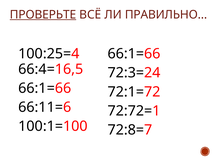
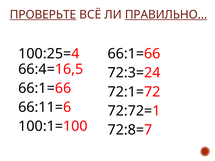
ПРАВИЛЬНО… underline: none -> present (166, 15)
